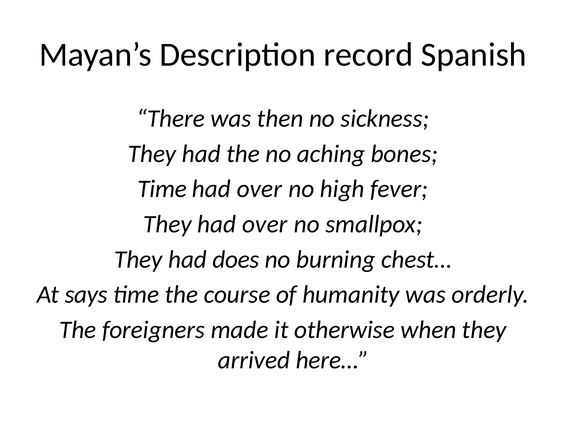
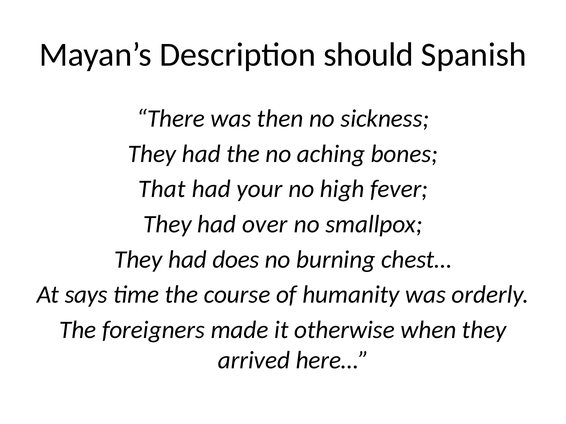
record: record -> should (369, 55)
Time: Time -> That (162, 189)
over: over -> your (260, 189)
